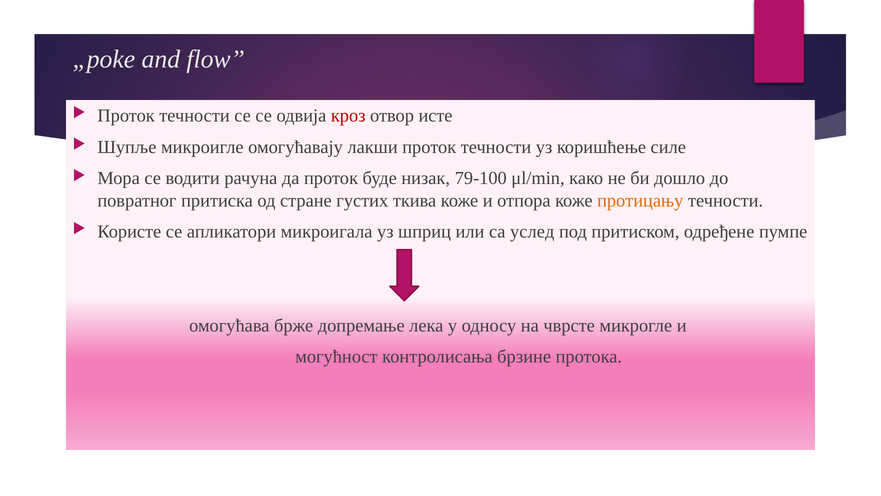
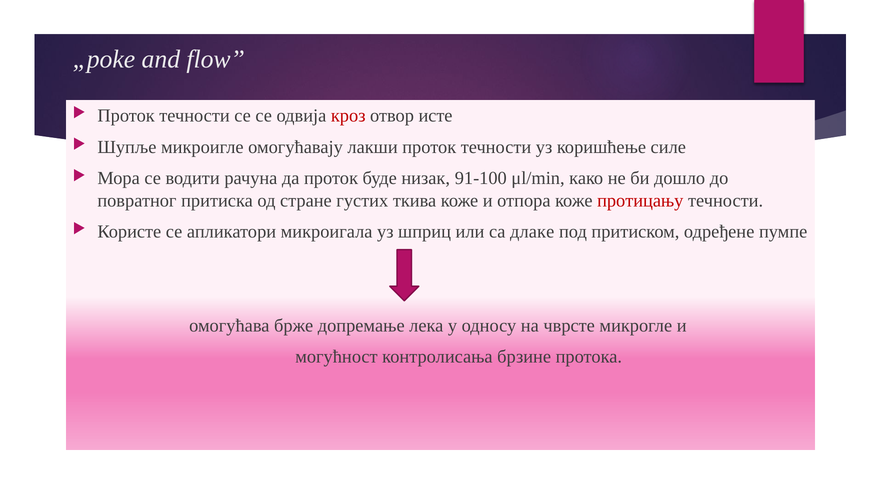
79-100: 79-100 -> 91-100 (481, 178)
протицању colour: orange -> red (640, 200)
услед: услед -> длаке (532, 232)
